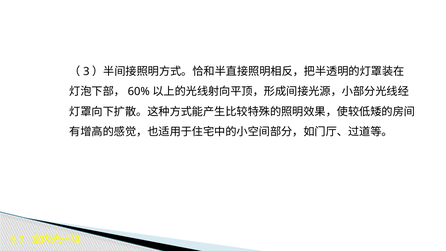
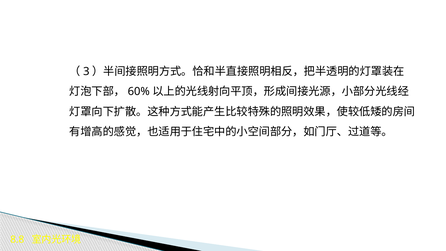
6.9: 6.9 -> 8.8 (17, 240)
